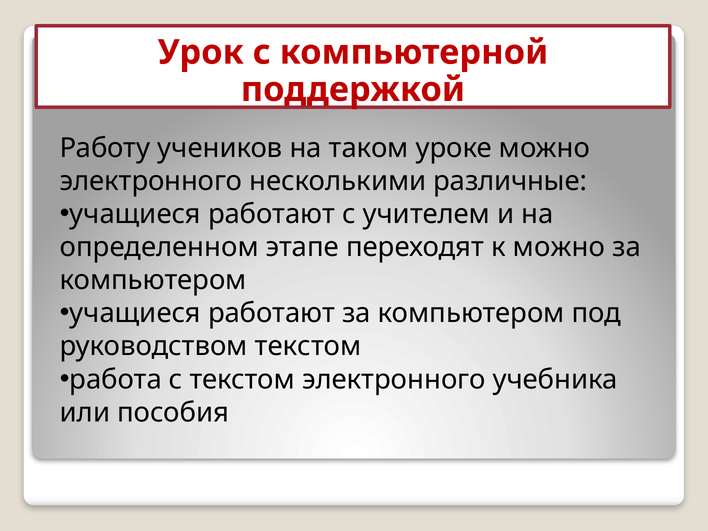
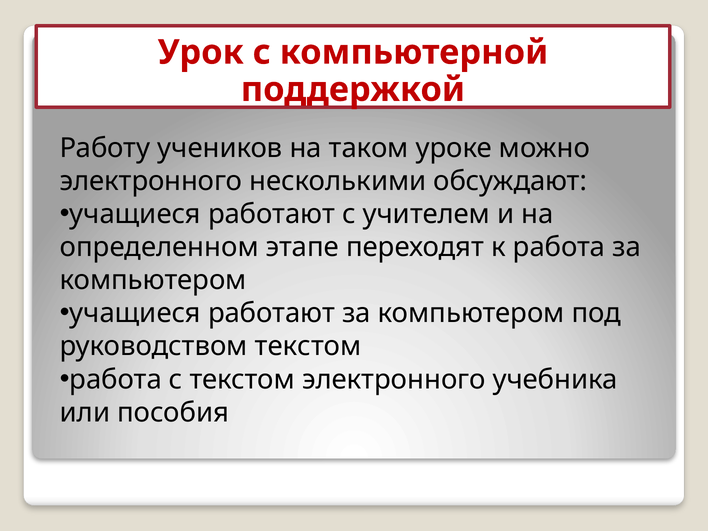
различные: различные -> обсуждают (510, 181)
к можно: можно -> работа (559, 247)
